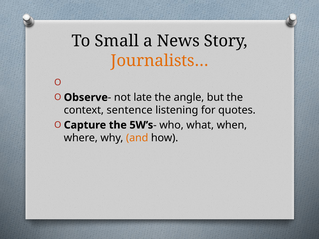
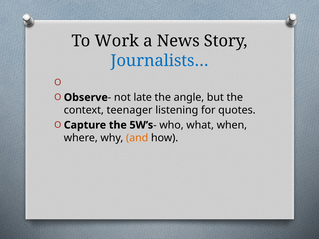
Small: Small -> Work (117, 41)
Journalists… colour: orange -> blue (160, 61)
sentence: sentence -> teenager (130, 110)
